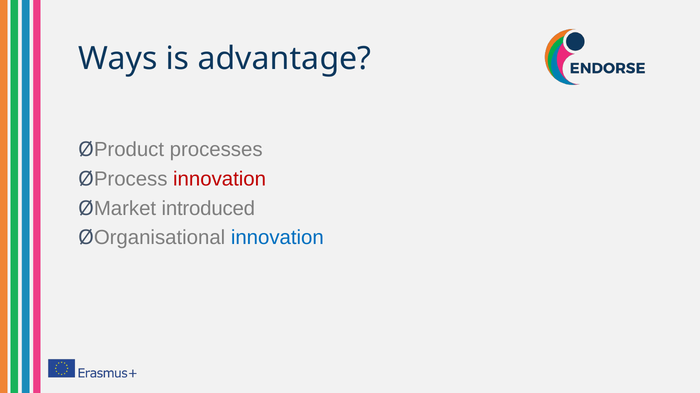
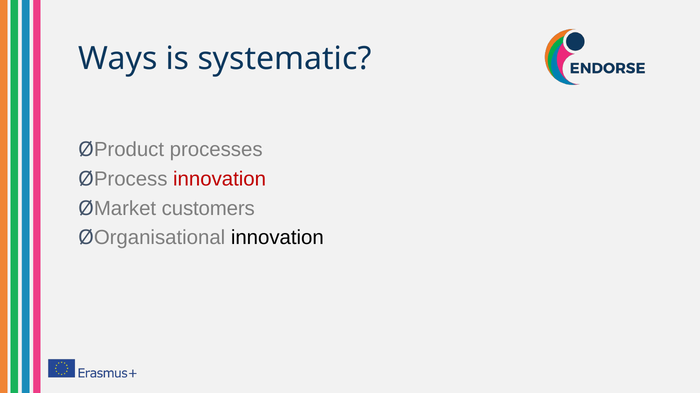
advantage: advantage -> systematic (285, 59)
introduced: introduced -> customers (208, 209)
innovation colour: blue -> black (277, 238)
